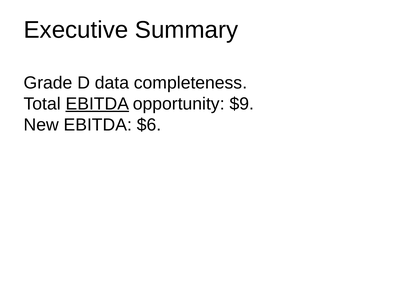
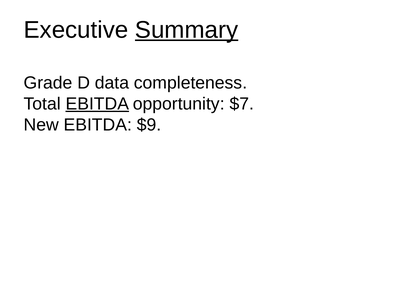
Summary underline: none -> present (187, 30)
$9: $9 -> $7 (242, 104)
$6: $6 -> $9 (149, 125)
